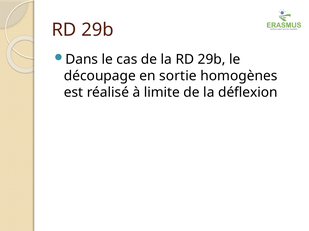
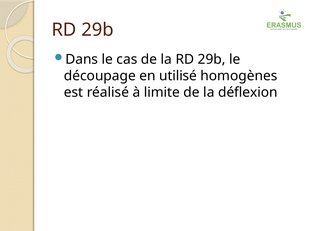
sortie: sortie -> utilisé (178, 76)
